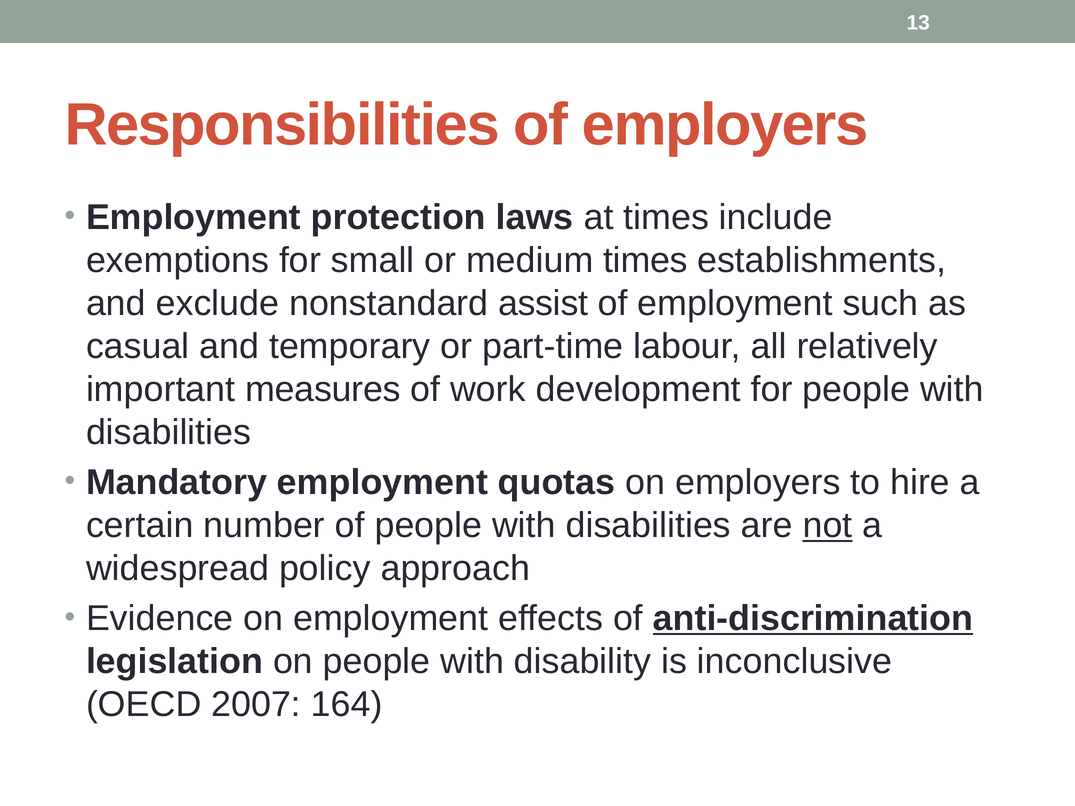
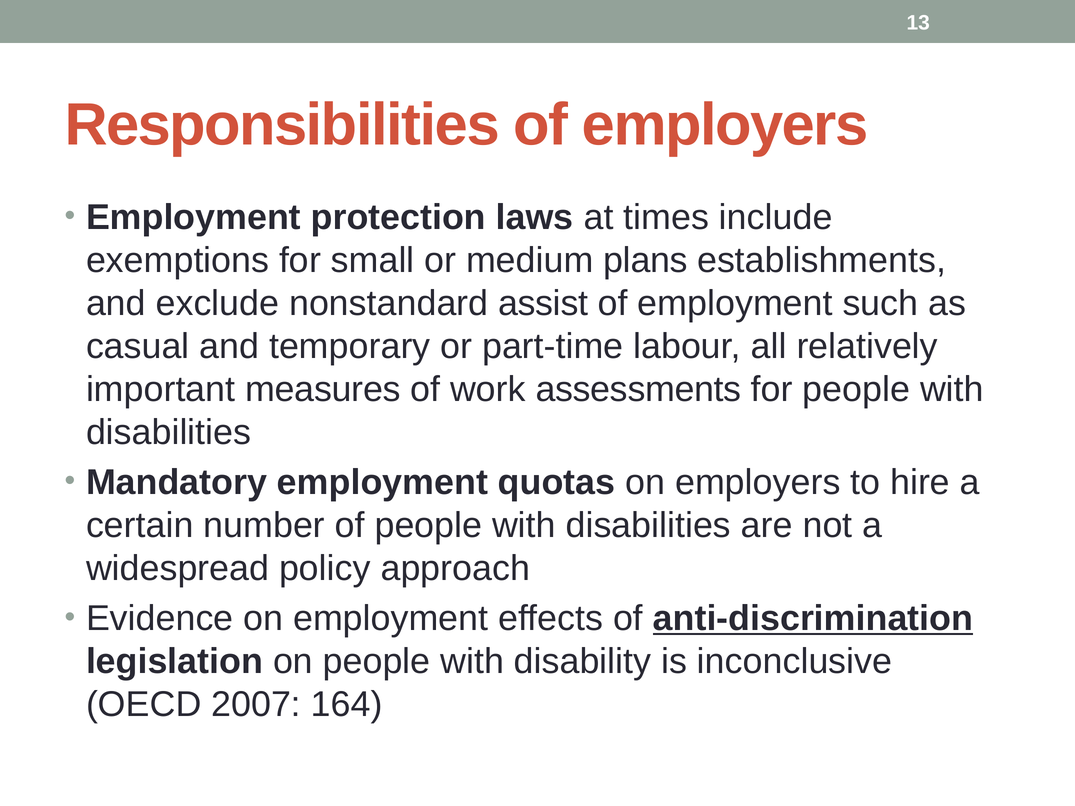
medium times: times -> plans (645, 261)
development: development -> assessments (638, 390)
not underline: present -> none (828, 526)
